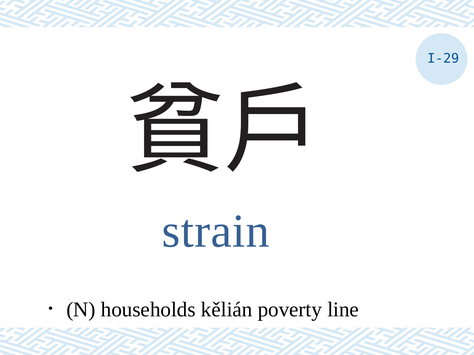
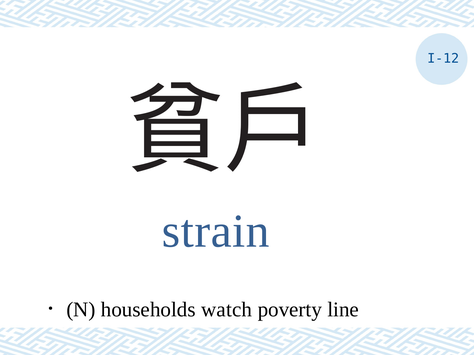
I-29: I-29 -> I-12 (443, 59)
kělián: kělián -> watch (227, 310)
